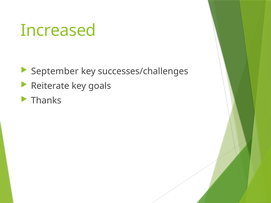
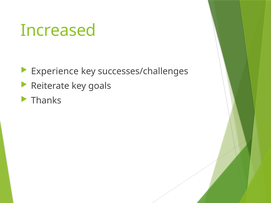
September: September -> Experience (55, 71)
